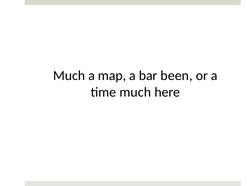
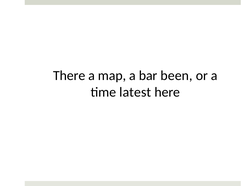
Much: Much -> There (69, 75)
time much: much -> latest (135, 92)
